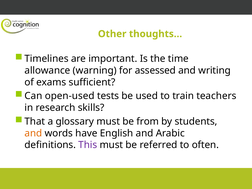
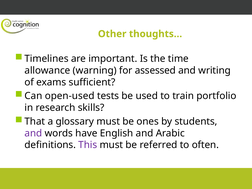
teachers: teachers -> portfolio (216, 96)
from: from -> ones (148, 121)
and colour: orange -> purple (33, 133)
